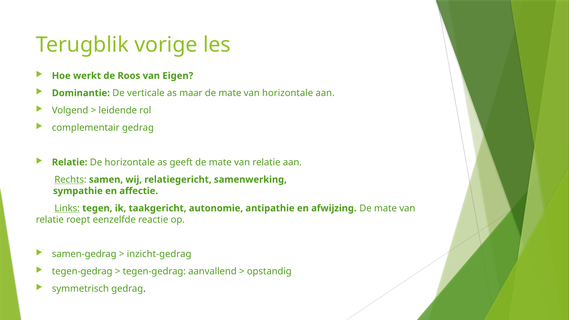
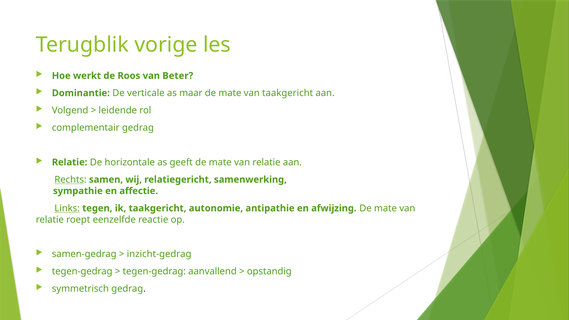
Eigen: Eigen -> Beter (178, 76)
van horizontale: horizontale -> taakgericht (288, 93)
